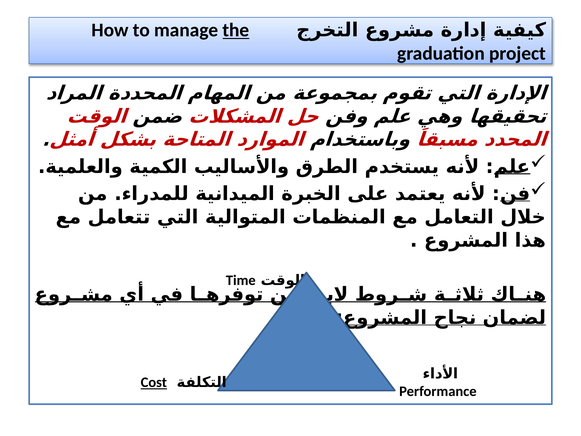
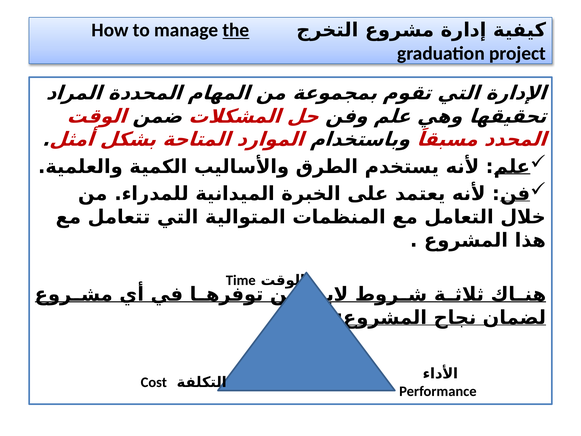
Cost underline: present -> none (154, 382)
